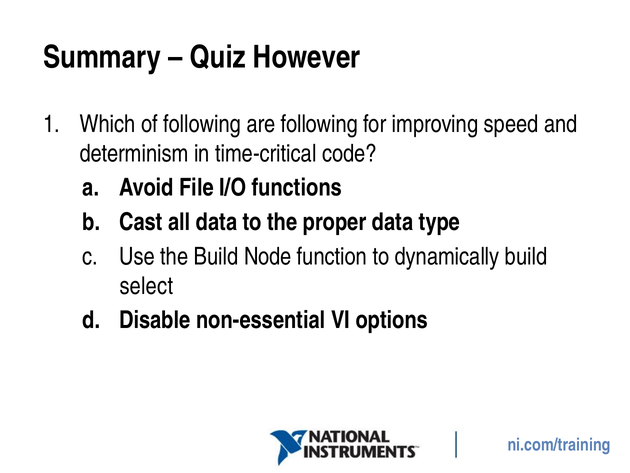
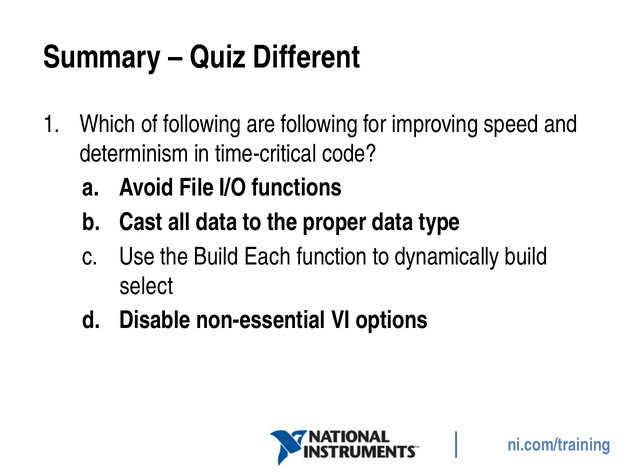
However: However -> Different (307, 57)
Node: Node -> Each (267, 256)
